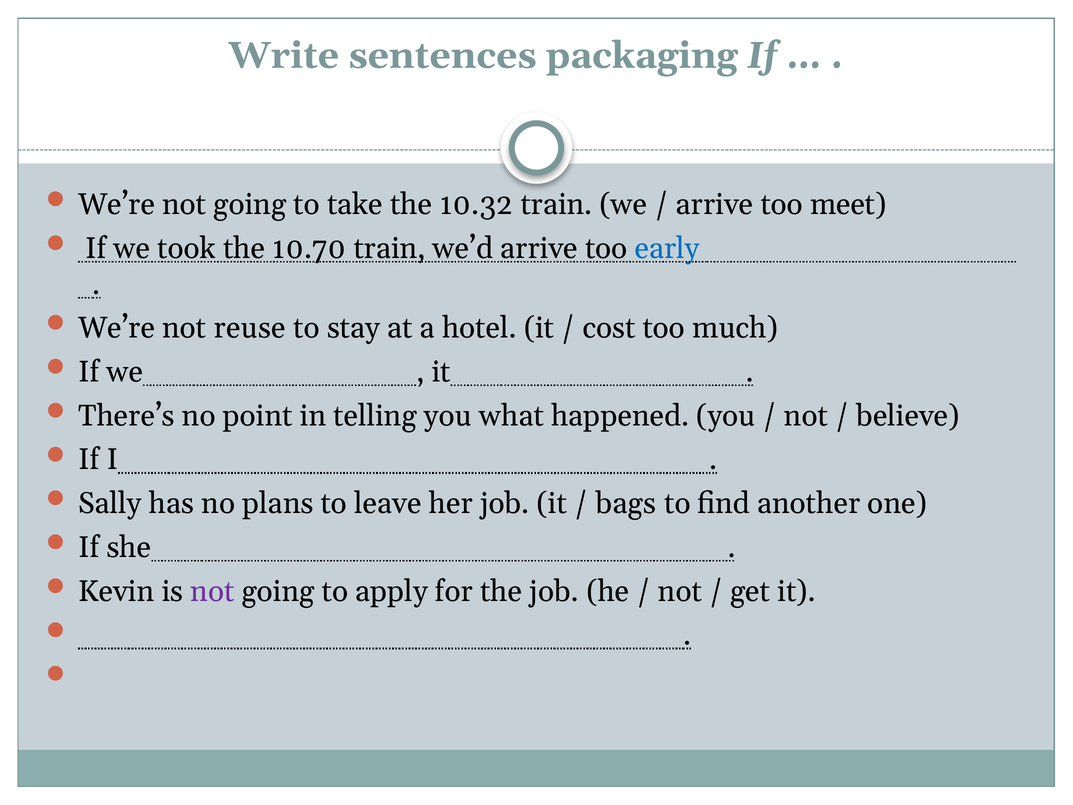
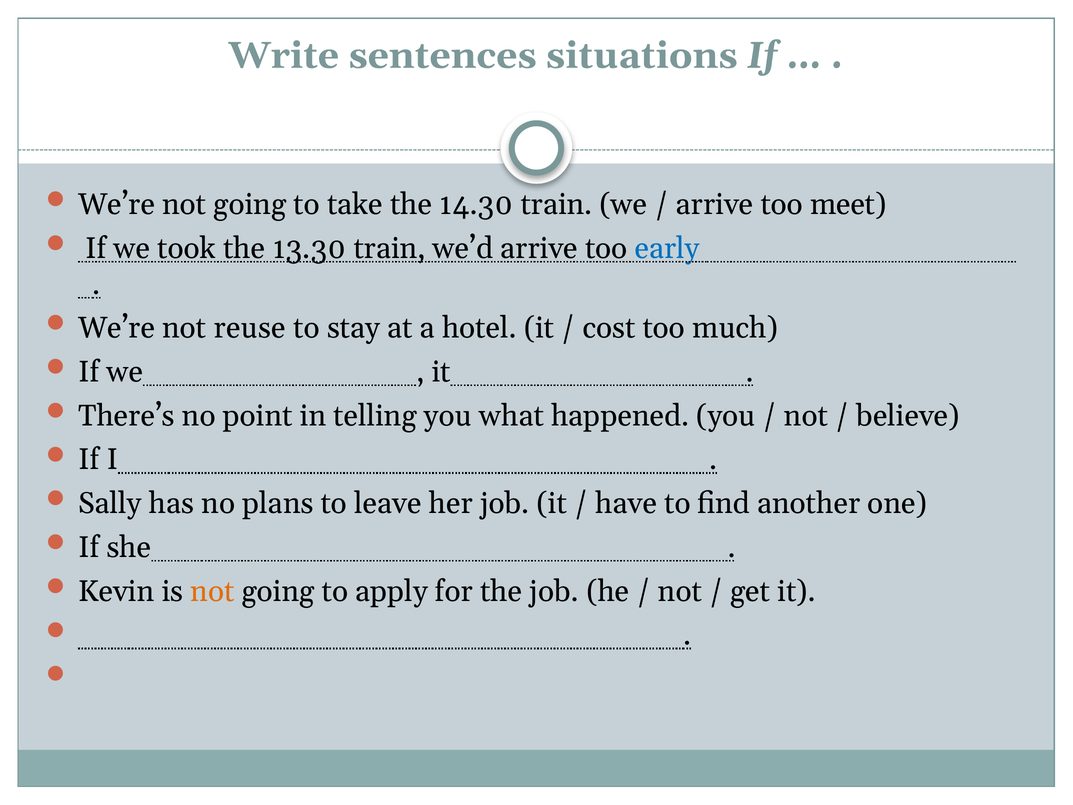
packaging: packaging -> situations (642, 56)
10.32: 10.32 -> 14.30 (476, 204)
10.70: 10.70 -> 13.30 (309, 248)
bags: bags -> have (626, 503)
not colour: purple -> orange (212, 591)
